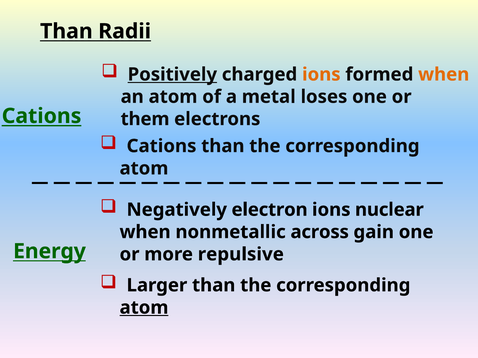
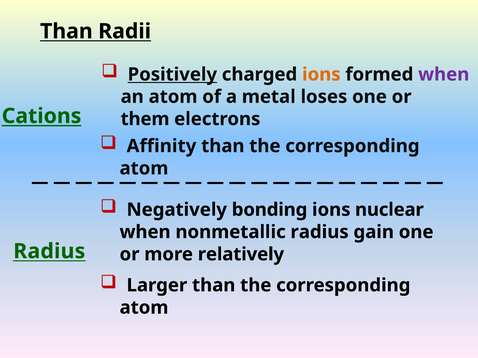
when colour: orange -> purple (444, 75)
Cations: Cations -> Affinity (161, 146)
electron: electron -> bonding (270, 210)
nonmetallic across: across -> radius (320, 232)
Energy: Energy -> Radius (49, 252)
repulsive: repulsive -> relatively (241, 255)
atom underline: present -> none (144, 308)
